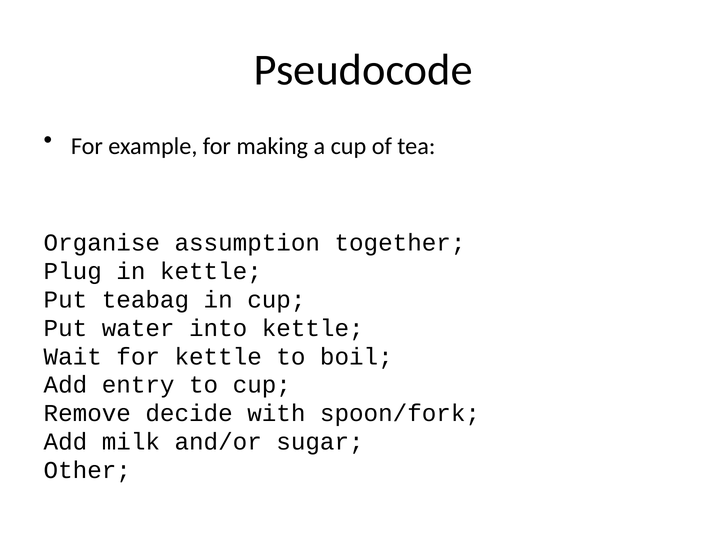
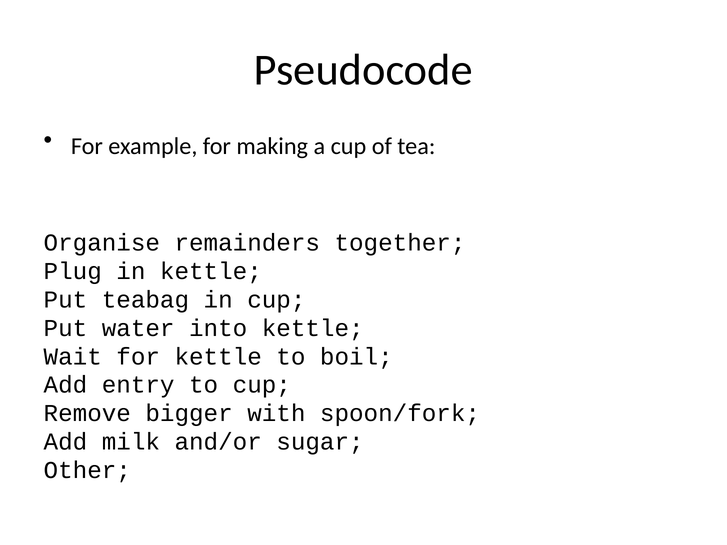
assumption: assumption -> remainders (247, 243)
decide: decide -> bigger (189, 414)
